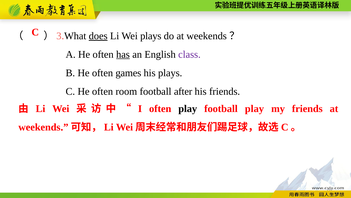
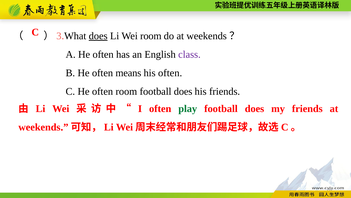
Wei plays: plays -> room (151, 36)
has underline: present -> none (123, 54)
games: games -> means (128, 73)
his plays: plays -> often (170, 73)
after: after -> does (183, 91)
play colour: black -> green (188, 108)
play: play -> does (254, 108)
